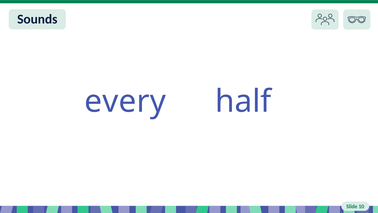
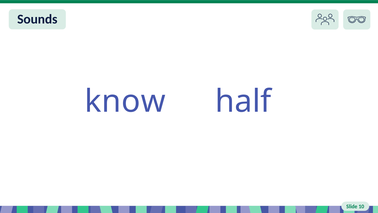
every: every -> know (125, 101)
